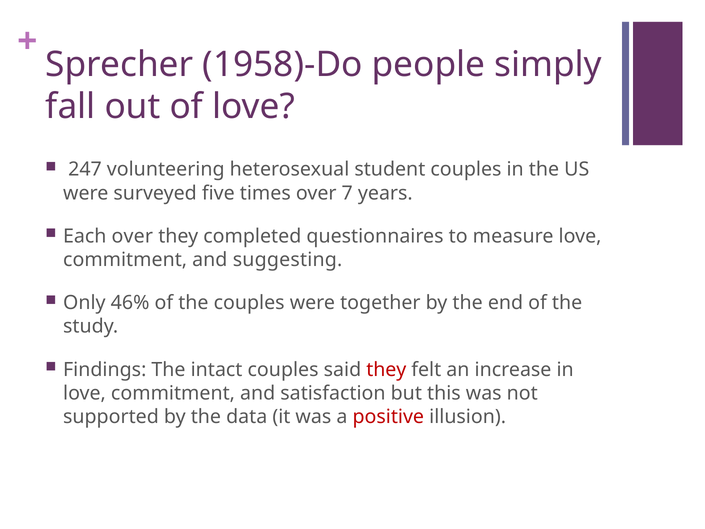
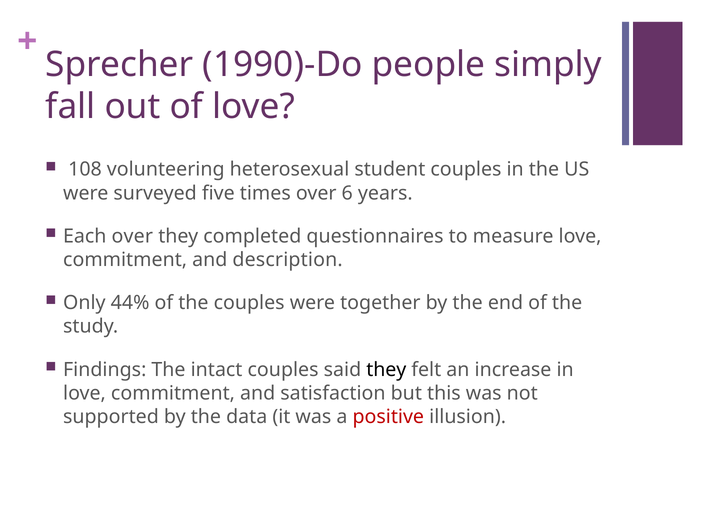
1958)-Do: 1958)-Do -> 1990)-Do (283, 64)
247: 247 -> 108 (85, 169)
7: 7 -> 6 (347, 193)
suggesting: suggesting -> description (288, 260)
46%: 46% -> 44% (130, 303)
they colour: red -> black (386, 369)
